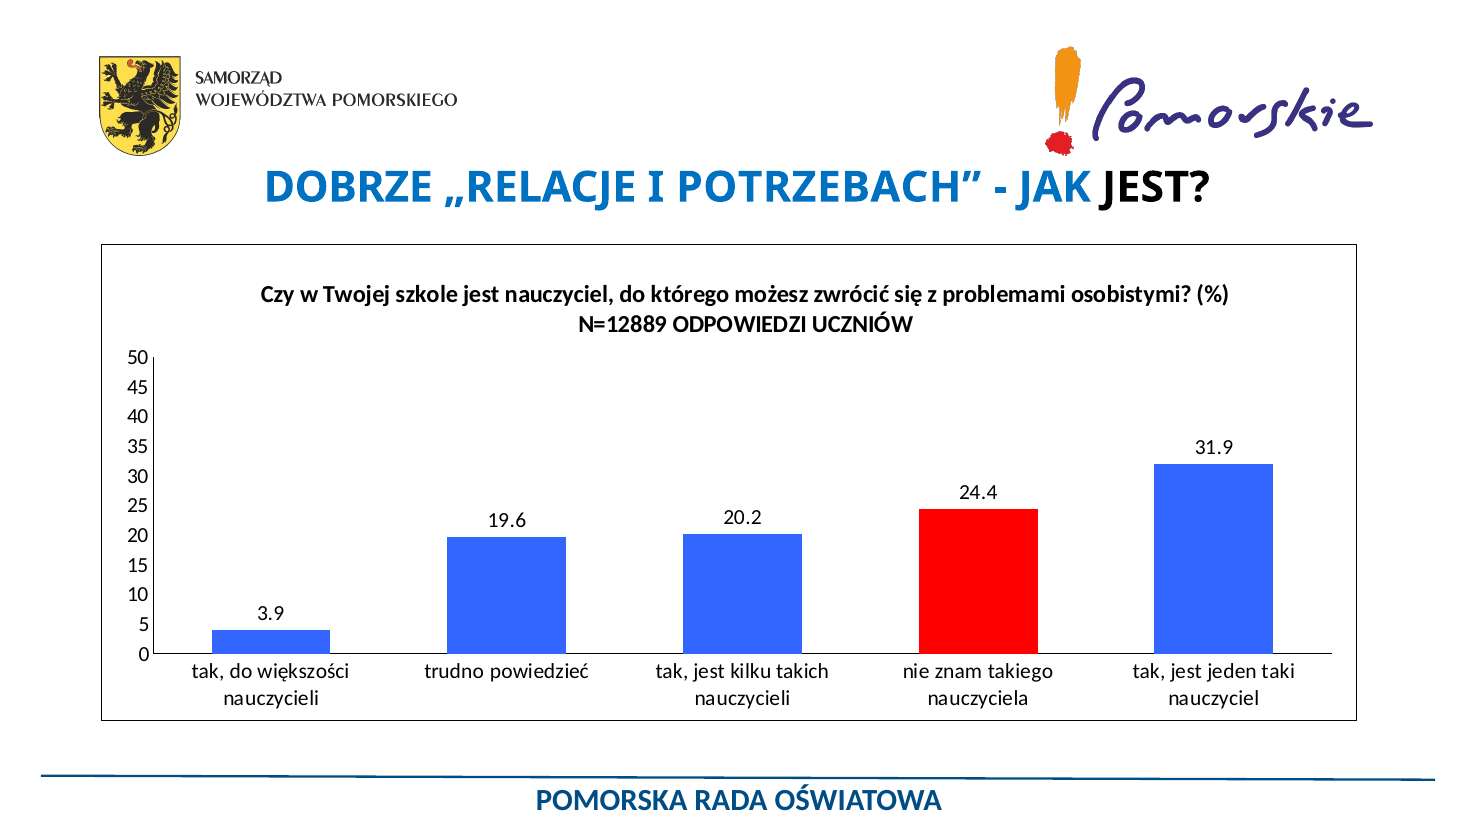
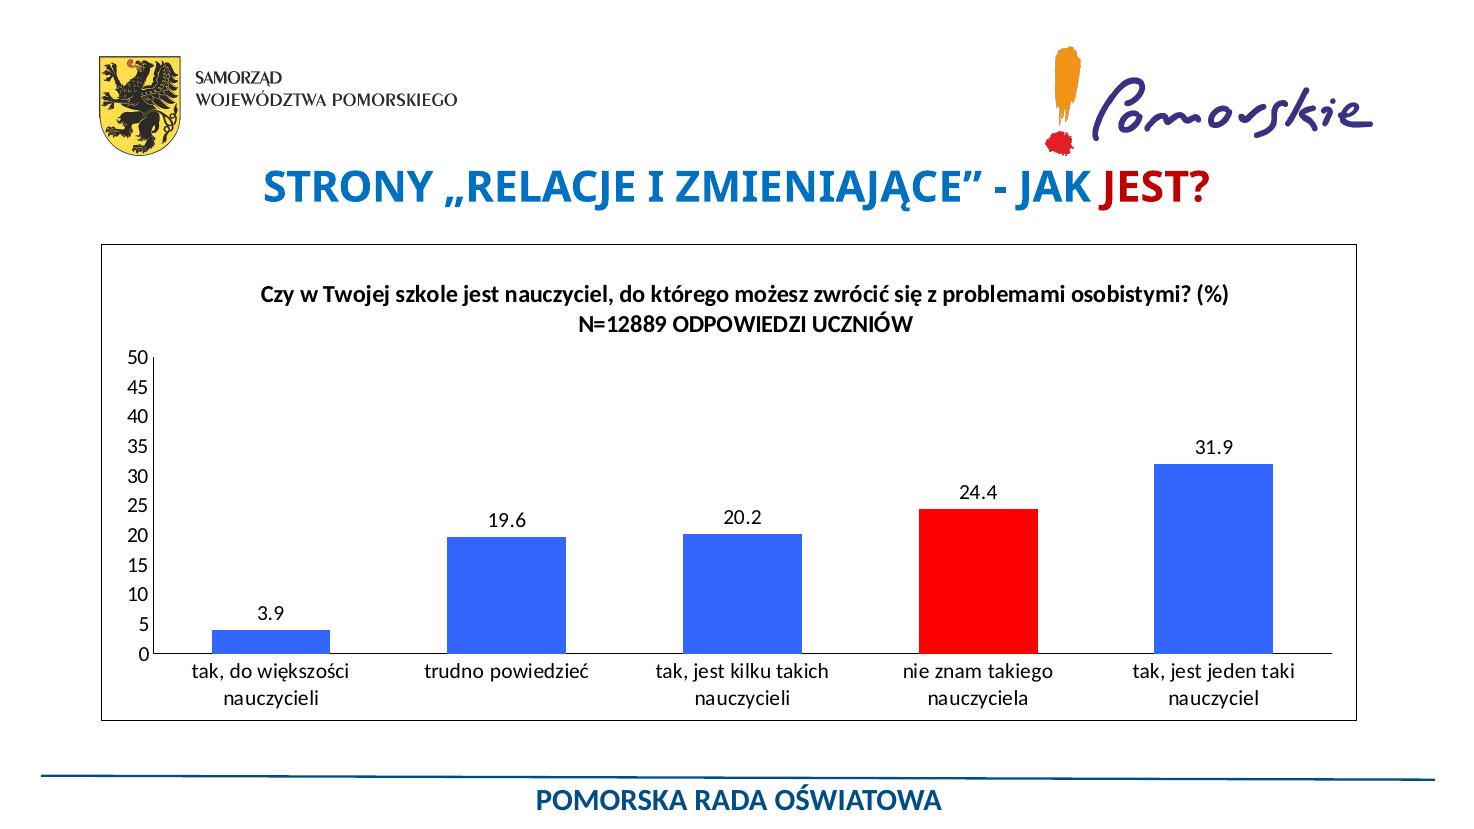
DOBRZE: DOBRZE -> STRONY (348, 187)
POTRZEBACH: POTRZEBACH -> ZMIENIAJĄCE (829, 187)
JEST colour: black -> red (1156, 187)
